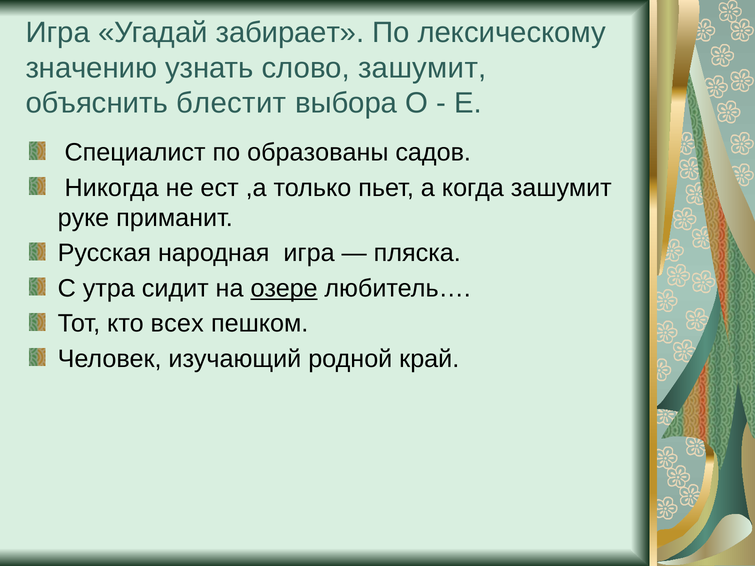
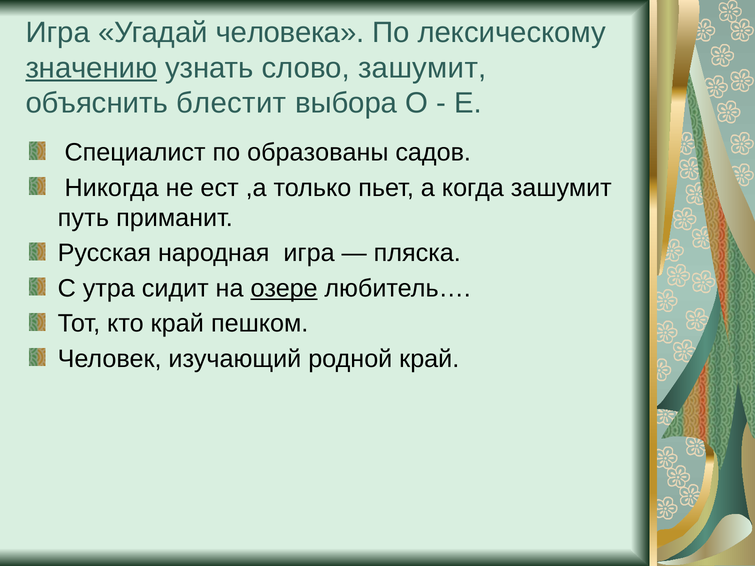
забирает: забирает -> человека (290, 33)
значению underline: none -> present (91, 68)
руке: руке -> путь (83, 218)
кто всех: всех -> край (177, 324)
